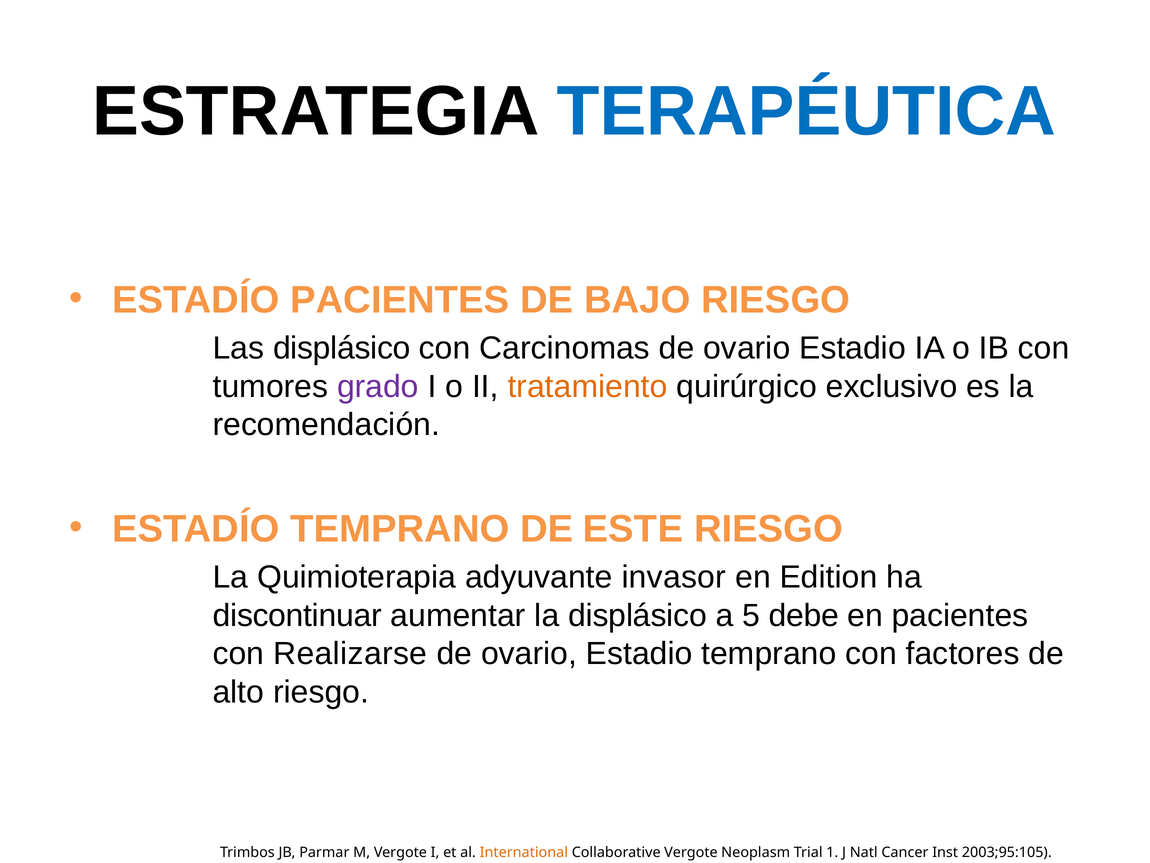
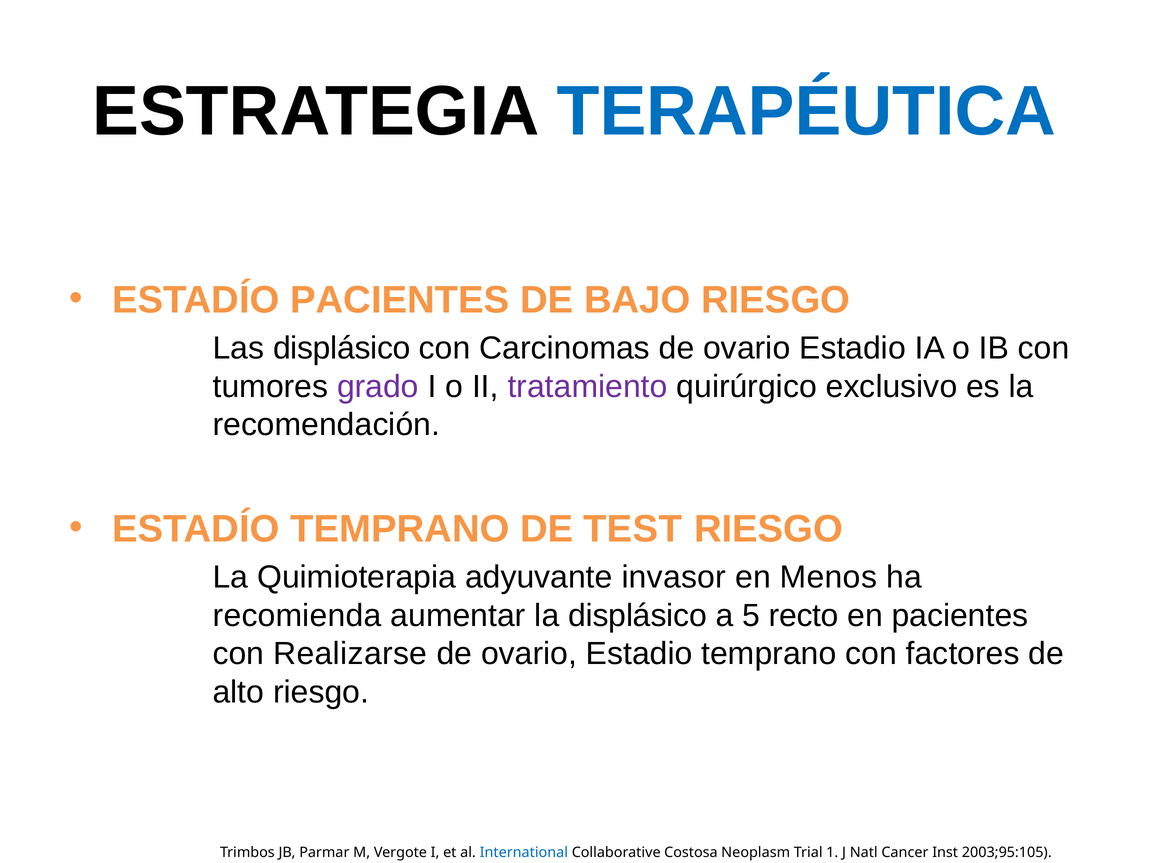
tratamiento colour: orange -> purple (588, 386)
ESTE: ESTE -> TEST (633, 529)
Edition: Edition -> Menos (828, 577)
discontinuar: discontinuar -> recomienda (297, 615)
debe: debe -> recto (804, 615)
International colour: orange -> blue (524, 852)
Collaborative Vergote: Vergote -> Costosa (691, 852)
